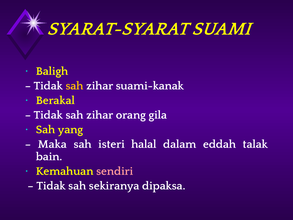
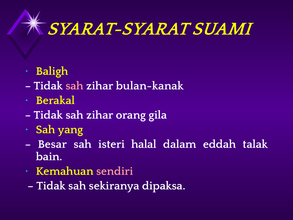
sah colour: yellow -> pink (75, 86)
suami-kanak: suami-kanak -> bulan-kanak (150, 86)
Maka: Maka -> Besar (52, 144)
